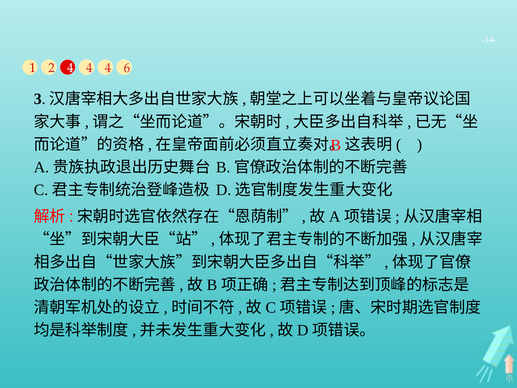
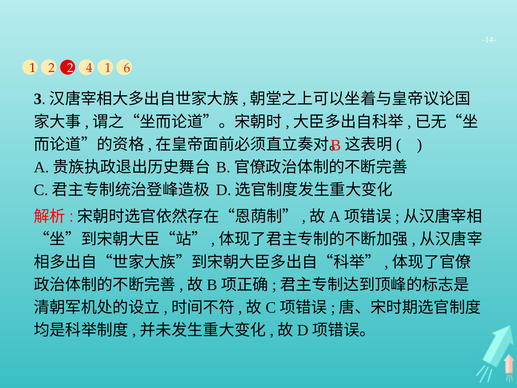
2 4: 4 -> 2 (71, 68)
4: 4 -> 1 (108, 68)
